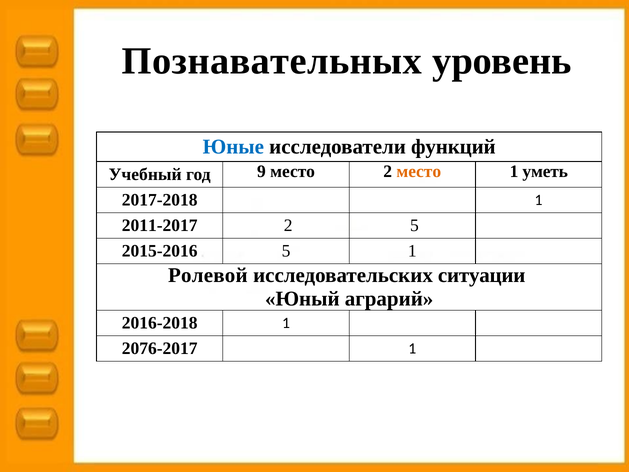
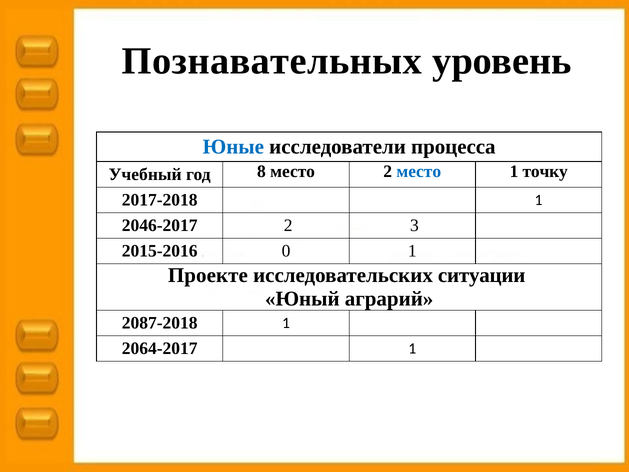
функций: функций -> процесса (453, 147)
9: 9 -> 8 (261, 171)
место colour: orange -> blue (419, 171)
уметь: уметь -> точку (545, 171)
2011-2017: 2011-2017 -> 2046-2017 (160, 225)
2 5: 5 -> 3 (414, 225)
2015-2016 5: 5 -> 0 (286, 251)
Ролевой: Ролевой -> Проекте (208, 275)
2016-2018: 2016-2018 -> 2087-2018 (160, 323)
2076-2017: 2076-2017 -> 2064-2017 (160, 348)
